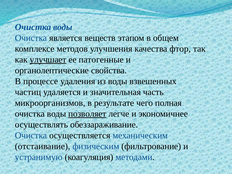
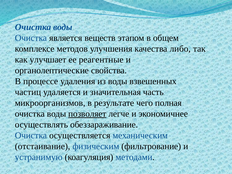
фтор: фтор -> либо (180, 49)
улучшает underline: present -> none (48, 60)
патогенные: патогенные -> реагентные (101, 60)
